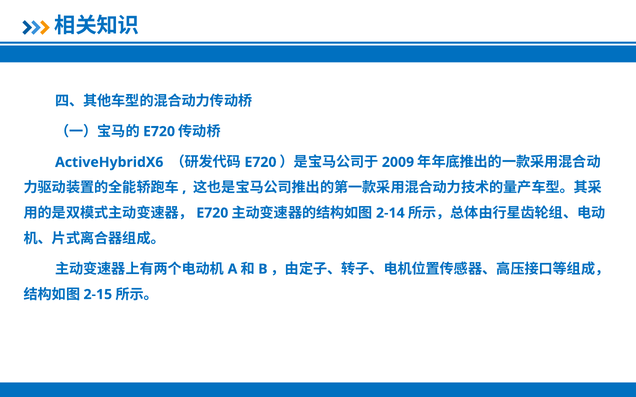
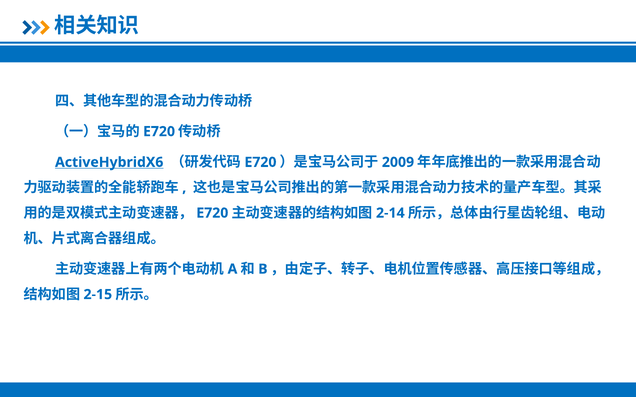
ActiveHybridX6 underline: none -> present (109, 162)
